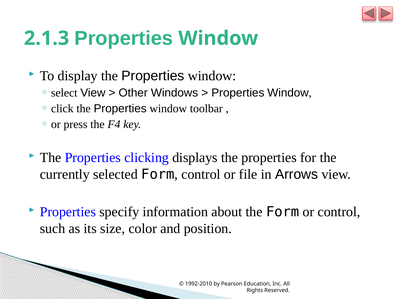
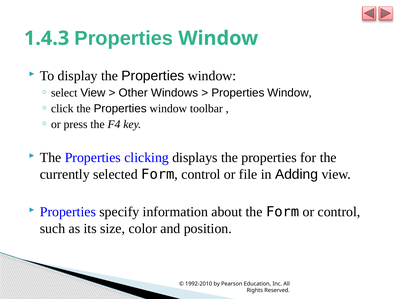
2.1.3: 2.1.3 -> 1.4.3 (47, 38)
Arrows: Arrows -> Adding (297, 174)
